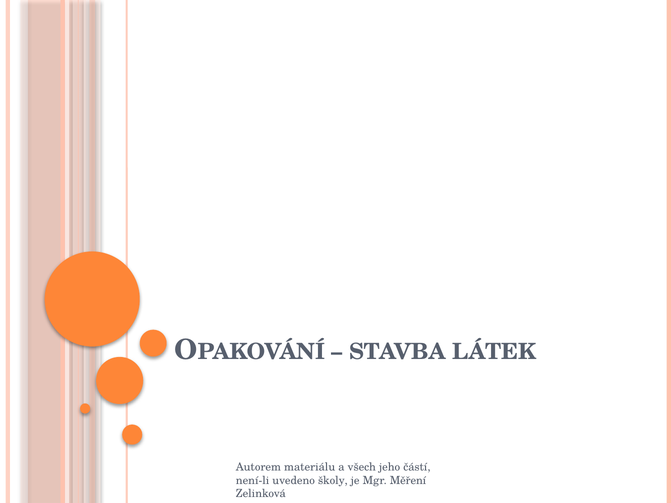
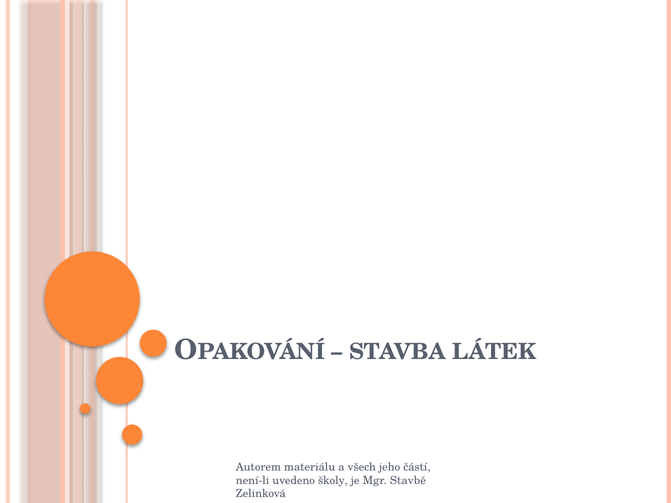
Měření: Měření -> Stavbě (408, 481)
